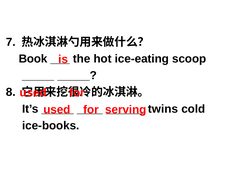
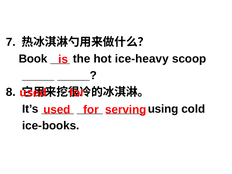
ice-eating: ice-eating -> ice-heavy (142, 59)
twins: twins -> using (163, 109)
